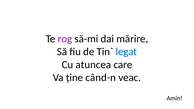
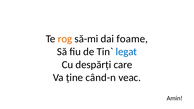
rog colour: purple -> orange (65, 39)
mărire: mărire -> foame (132, 39)
atuncea: atuncea -> despărți (93, 65)
